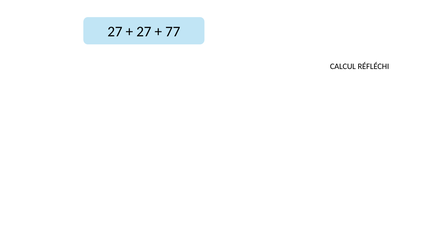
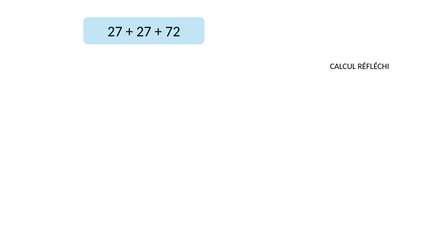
77: 77 -> 72 (173, 32)
